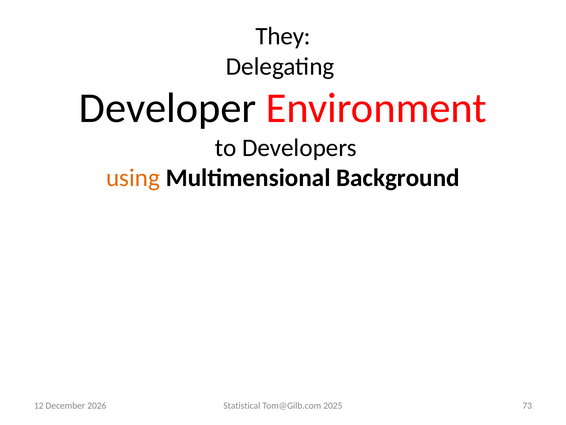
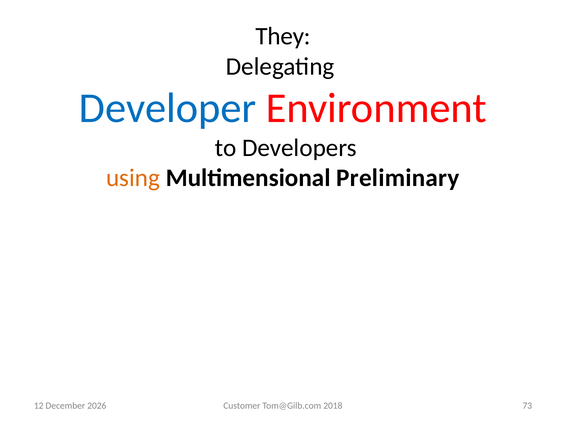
Developer colour: black -> blue (168, 108)
Background: Background -> Preliminary (398, 178)
Statistical: Statistical -> Customer (242, 405)
2025: 2025 -> 2018 (333, 405)
